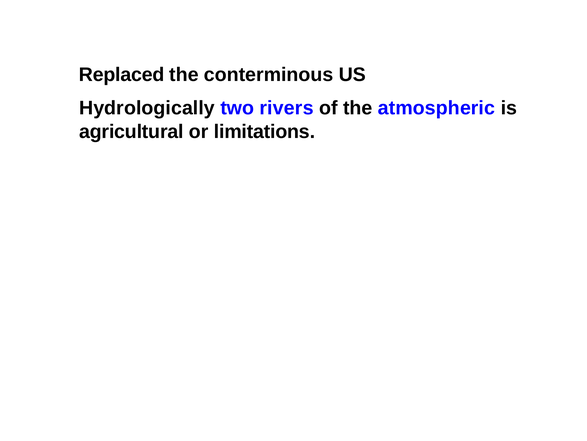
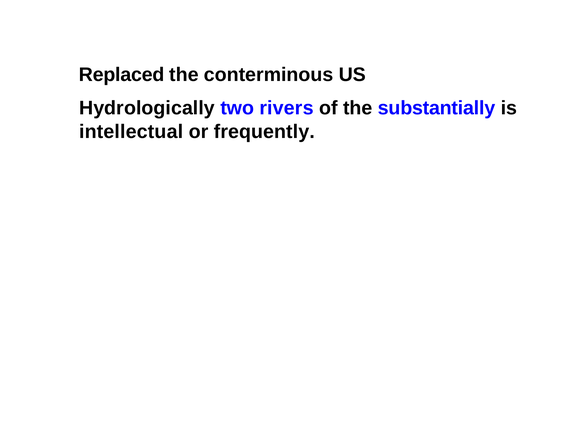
atmospheric: atmospheric -> substantially (437, 108)
agricultural: agricultural -> intellectual (131, 131)
limitations: limitations -> frequently (264, 131)
